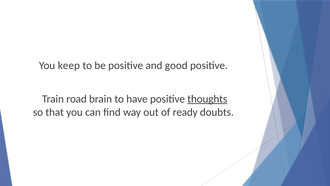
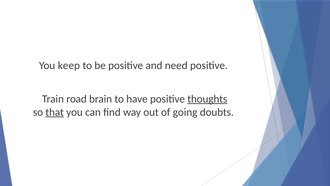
good: good -> need (176, 65)
that underline: none -> present (55, 112)
ready: ready -> going (185, 112)
